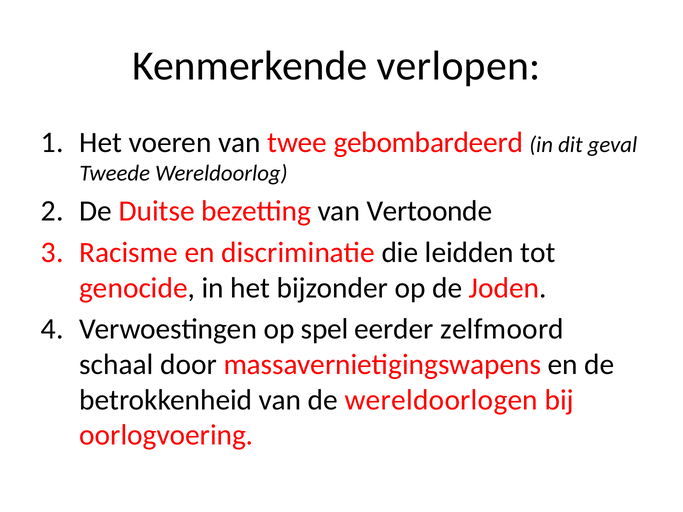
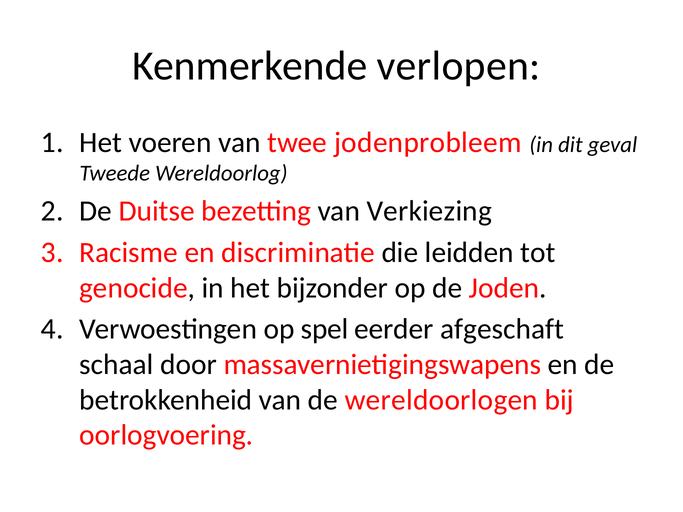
gebombardeerd: gebombardeerd -> jodenprobleem (428, 143)
Vertoonde: Vertoonde -> Verkiezing (429, 211)
zelfmoord: zelfmoord -> afgeschaft (502, 329)
